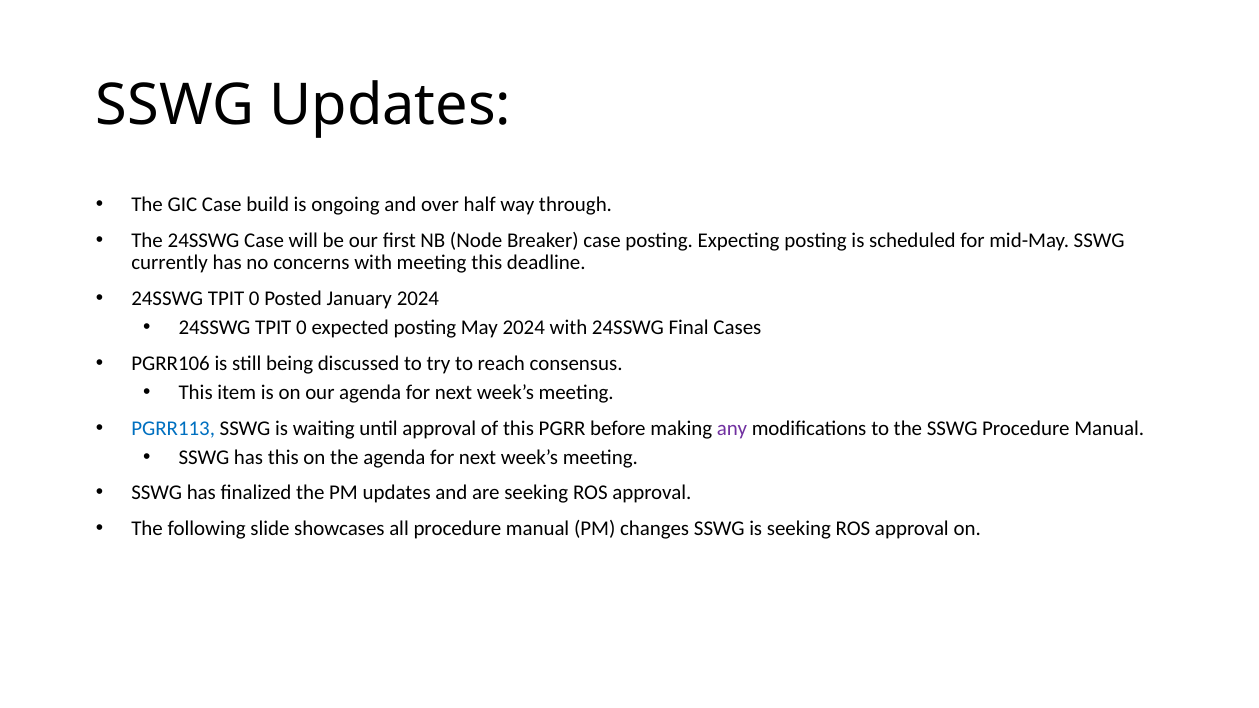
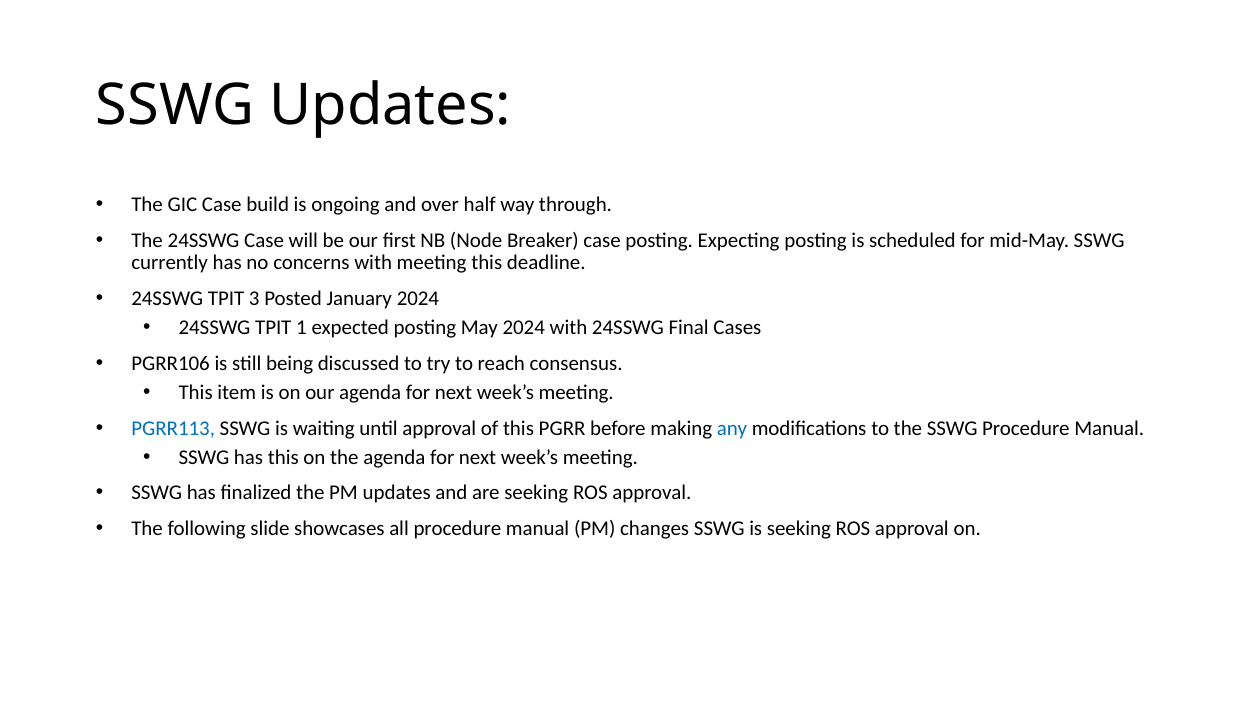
0: 0 -> 3 (254, 298)
0: 0 -> 1 (301, 328)
any colour: purple -> blue (732, 428)
